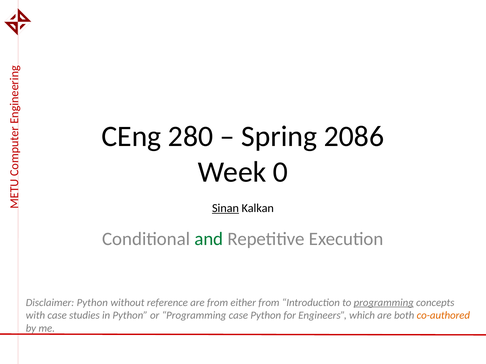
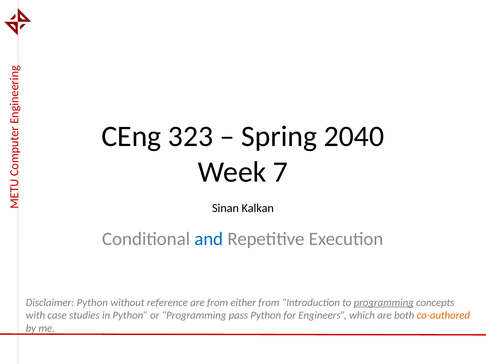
280: 280 -> 323 (191, 137)
2086: 2086 -> 2040 (354, 137)
0: 0 -> 7 (280, 172)
Sinan underline: present -> none (225, 208)
and colour: green -> blue (209, 239)
Programming case: case -> pass (238, 316)
